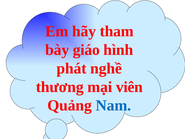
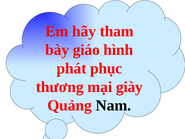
nghề: nghề -> phục (106, 68)
viên: viên -> giày (129, 87)
Nam colour: blue -> black (113, 105)
